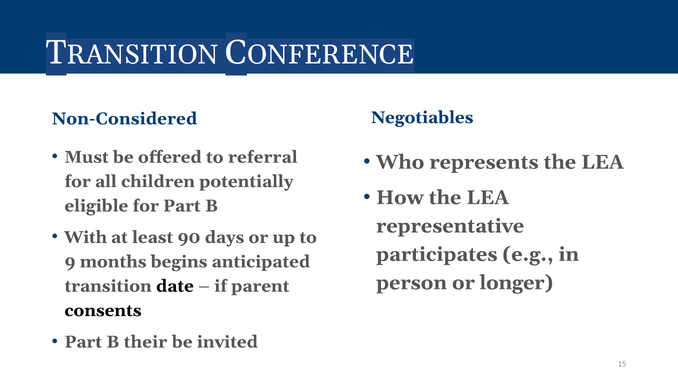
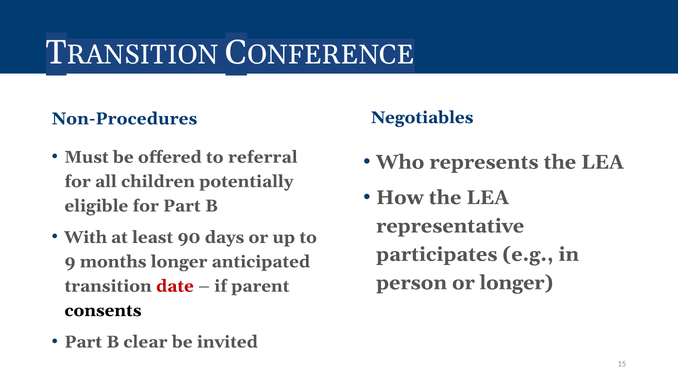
Non-Considered: Non-Considered -> Non-Procedures (125, 119)
months begins: begins -> longer (179, 262)
date colour: black -> red (175, 286)
their: their -> clear (145, 342)
